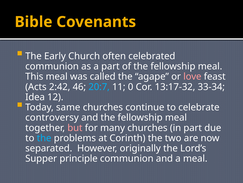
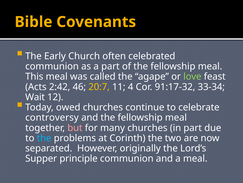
love colour: pink -> light green (192, 76)
20:7 colour: light blue -> yellow (99, 87)
0: 0 -> 4 (131, 87)
13:17-32: 13:17-32 -> 91:17-32 (175, 87)
Idea: Idea -> Wait (35, 97)
same: same -> owed (68, 107)
